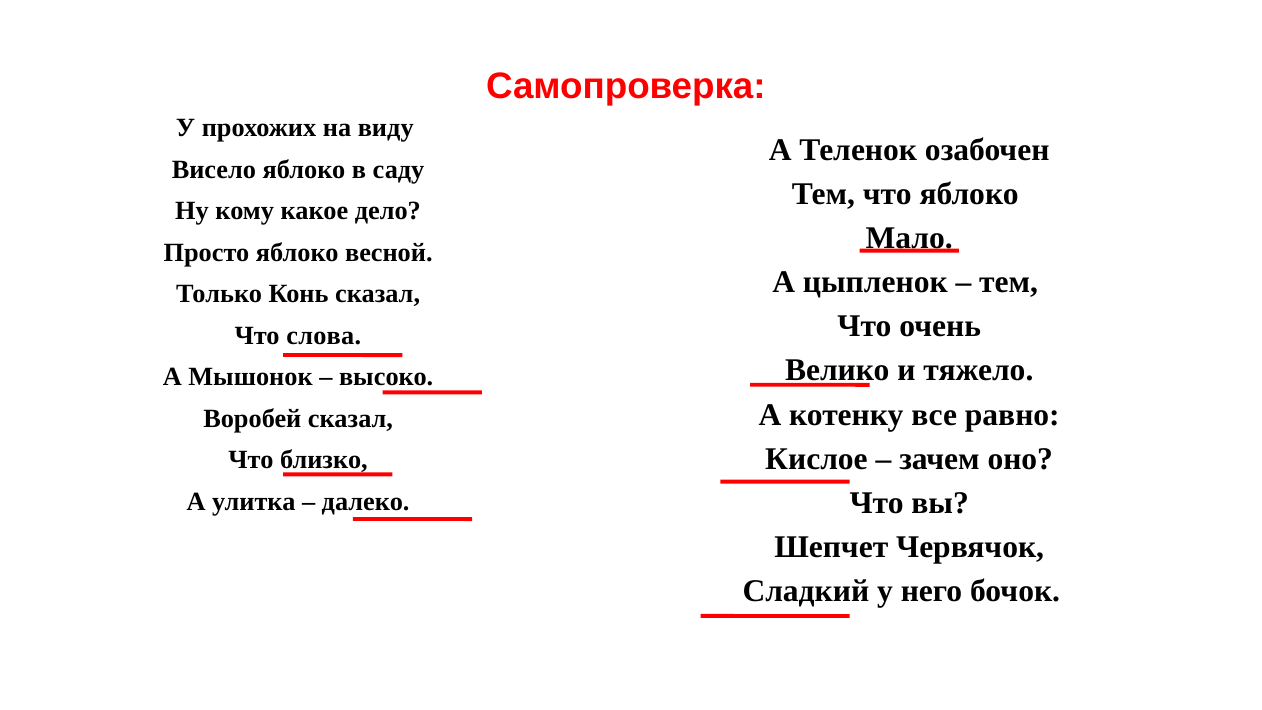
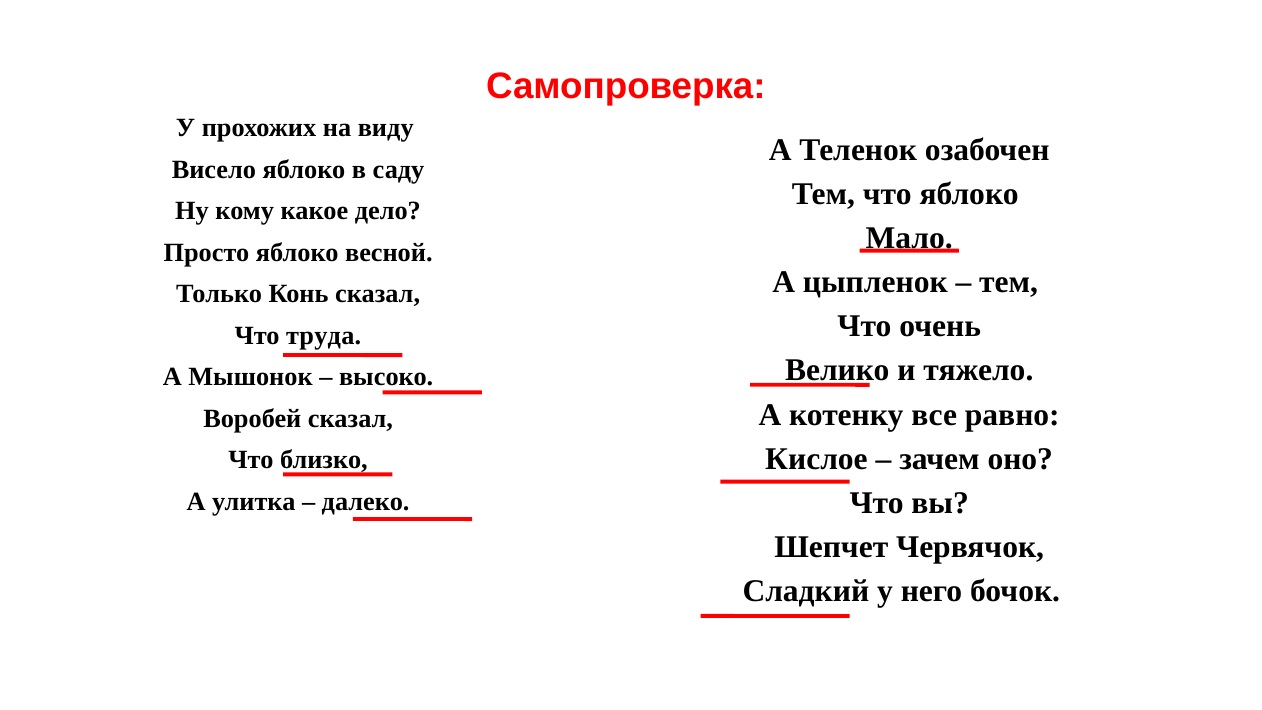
слова: слова -> труда (324, 335)
